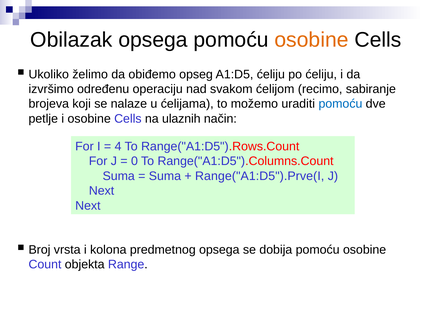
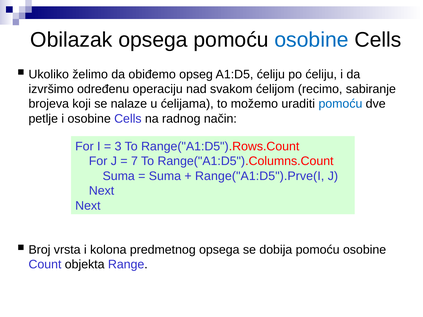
osobine colour: orange -> blue (312, 40)
ulaznih: ulaznih -> radnog (181, 119)
4: 4 -> 3 (118, 147)
0: 0 -> 7 (134, 161)
